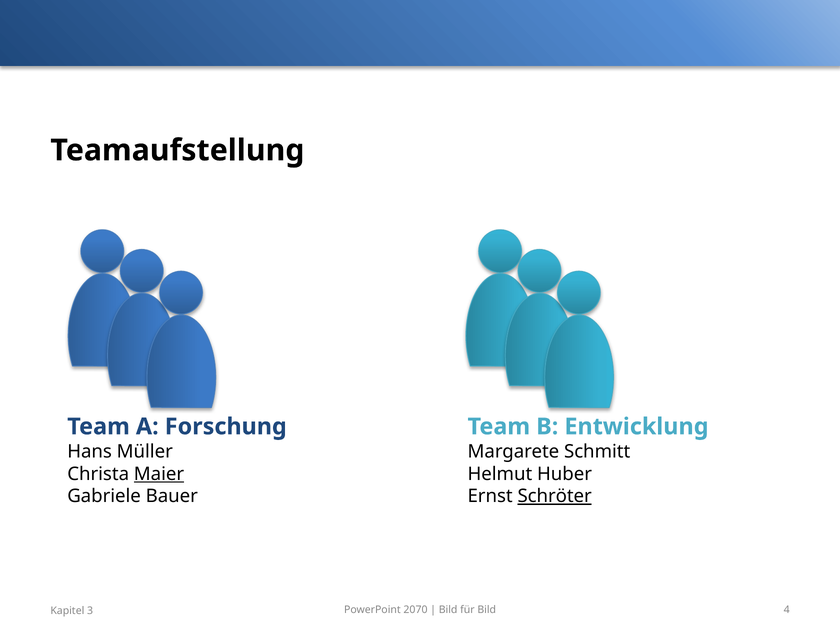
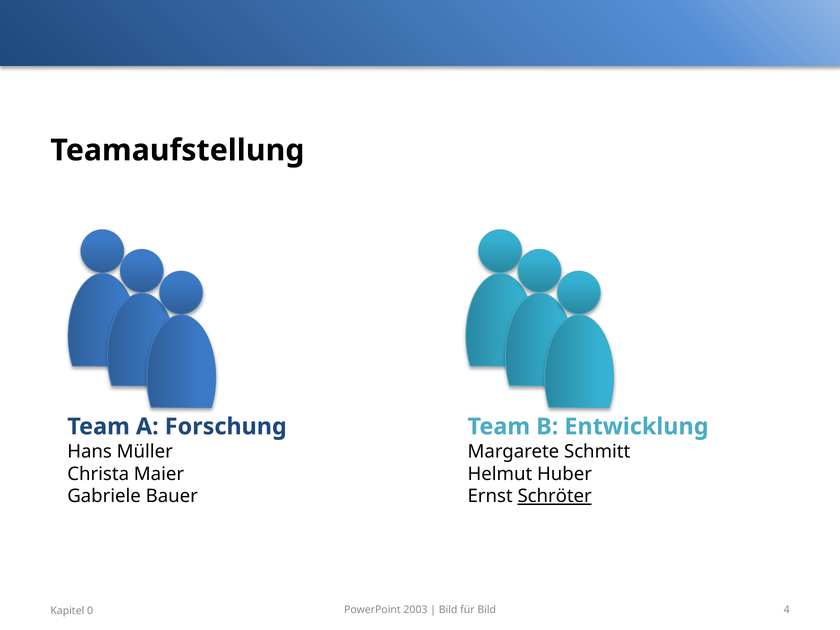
Maier underline: present -> none (159, 474)
2070: 2070 -> 2003 (416, 610)
3: 3 -> 0 (90, 611)
